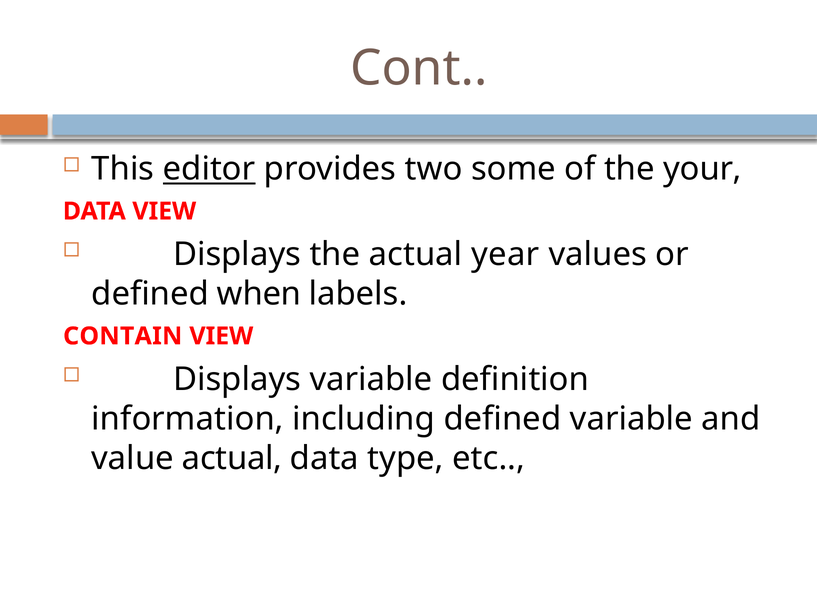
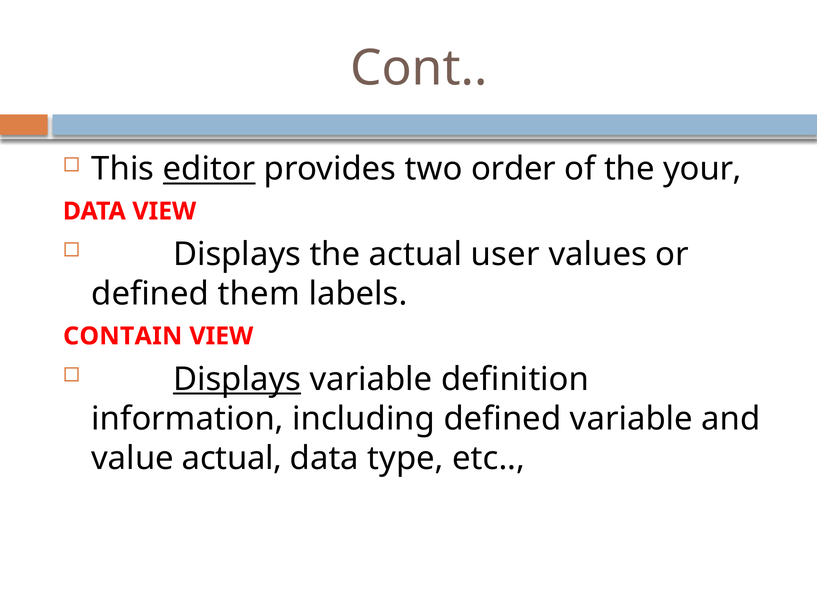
some: some -> order (513, 169)
year: year -> user (505, 254)
when: when -> them (259, 294)
Displays underline: none -> present (237, 379)
